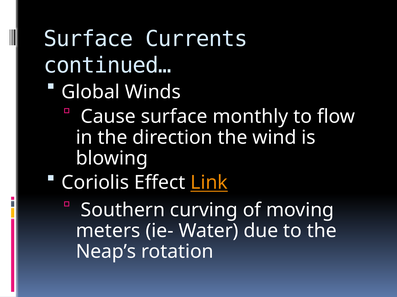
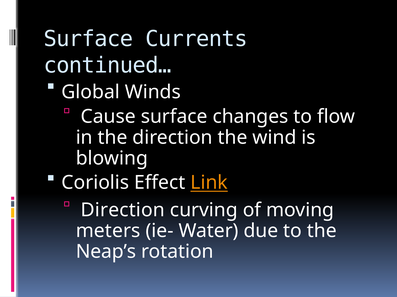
monthly: monthly -> changes (250, 117)
Southern: Southern -> Direction (123, 210)
